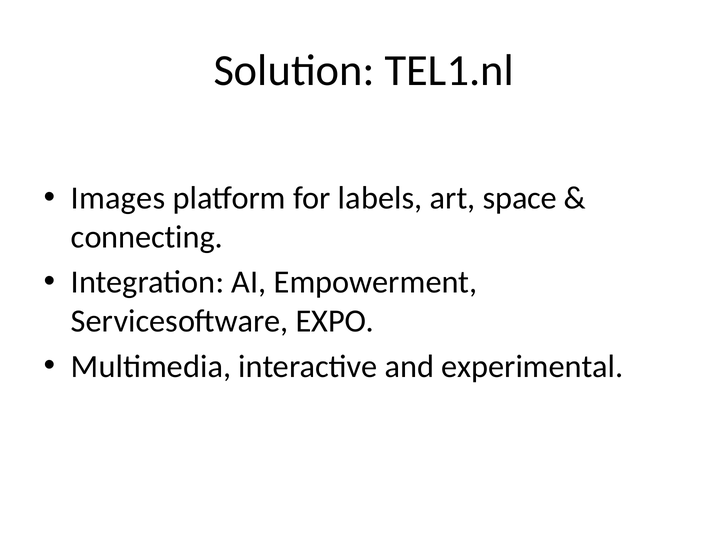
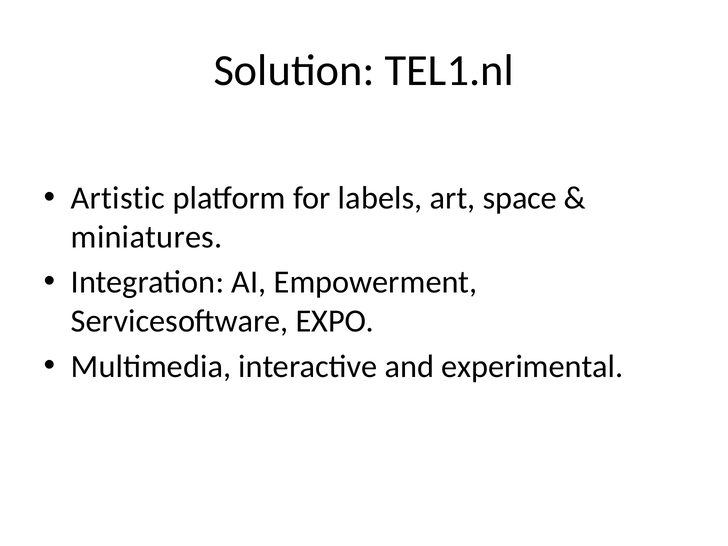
Images: Images -> Artistic (118, 198)
connecting: connecting -> miniatures (147, 237)
